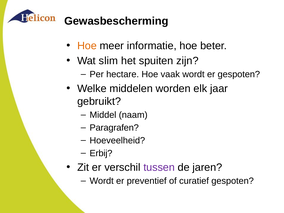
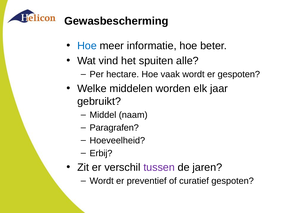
Hoe colour: orange -> blue (87, 46)
slim: slim -> vind (108, 61)
zijn: zijn -> alle (187, 61)
